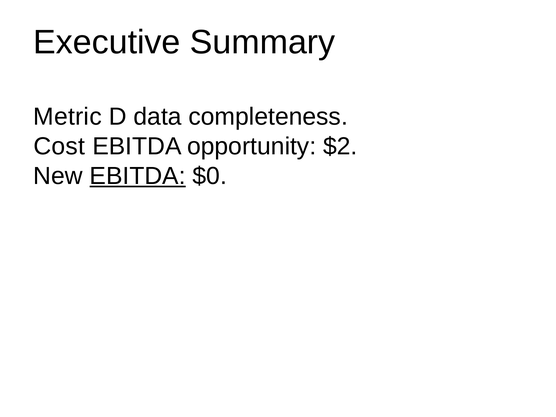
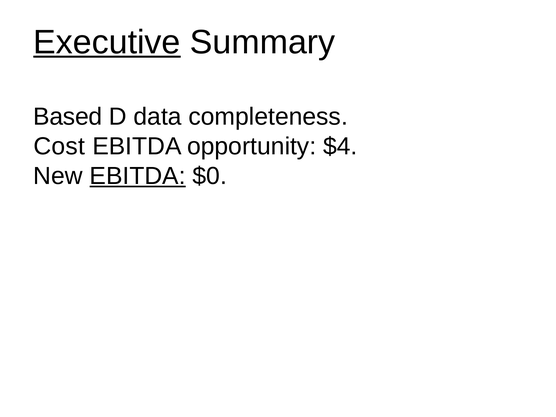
Executive underline: none -> present (107, 42)
Metric: Metric -> Based (68, 117)
$2: $2 -> $4 (340, 146)
